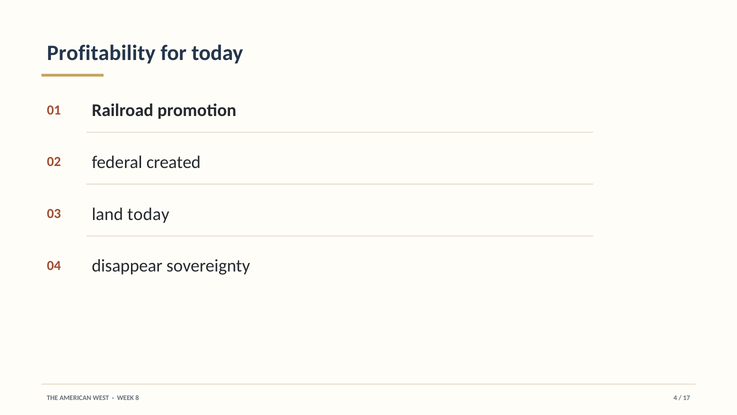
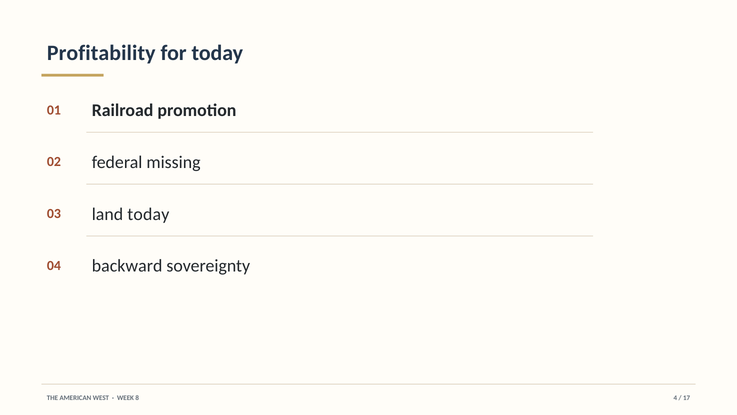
created: created -> missing (173, 162)
disappear: disappear -> backward (127, 266)
